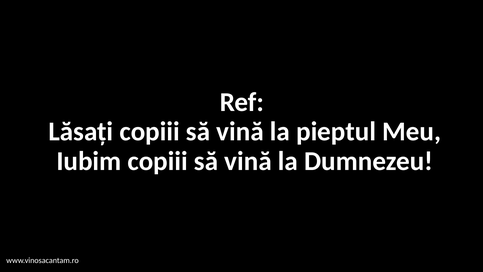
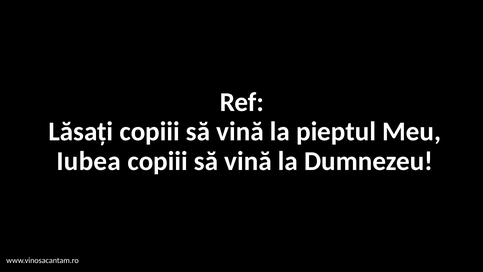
Iubim: Iubim -> Iubea (89, 161)
